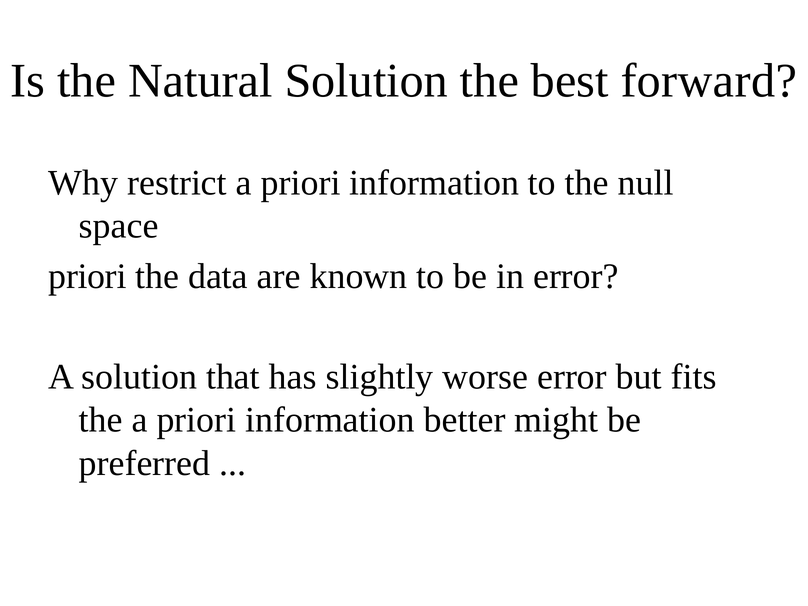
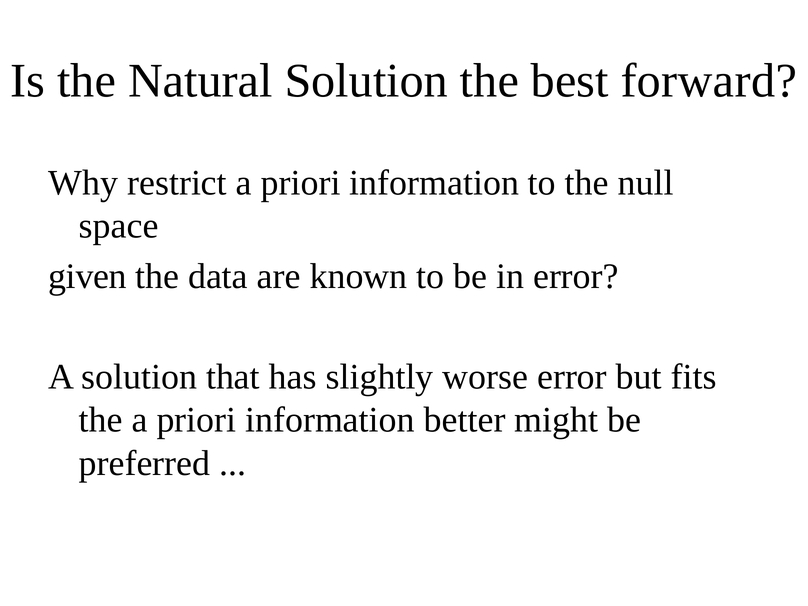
priori: priori -> given (88, 276)
